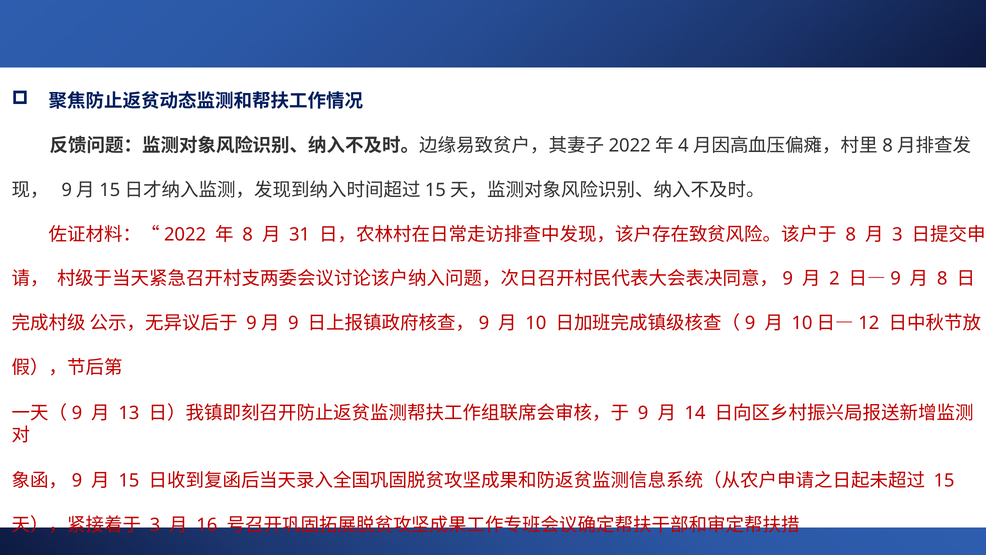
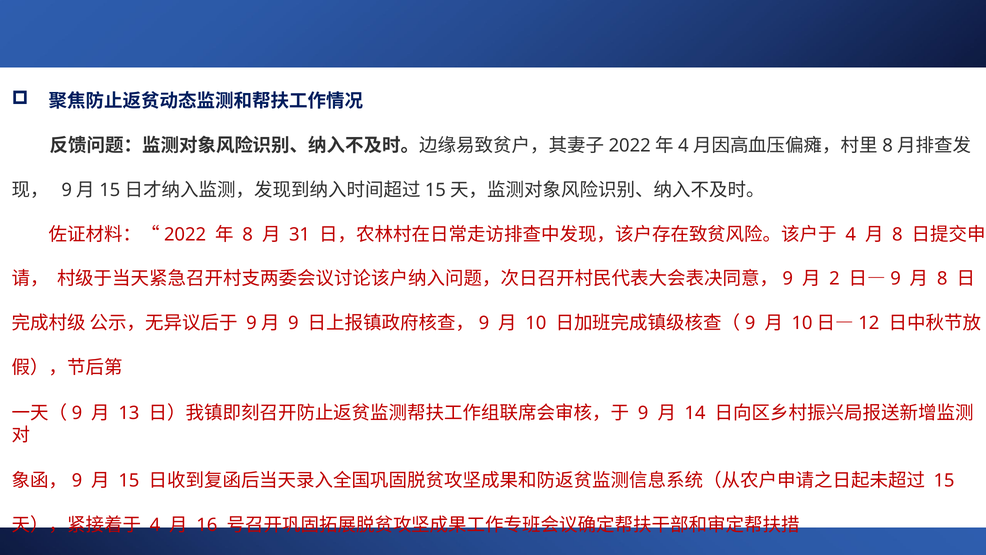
8: 8 -> 4 (851, 234)
3: 3 -> 8 (897, 234)
3: 3 -> 4 (155, 525)
